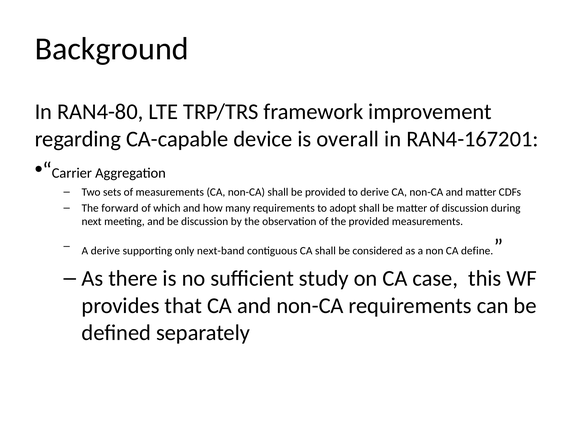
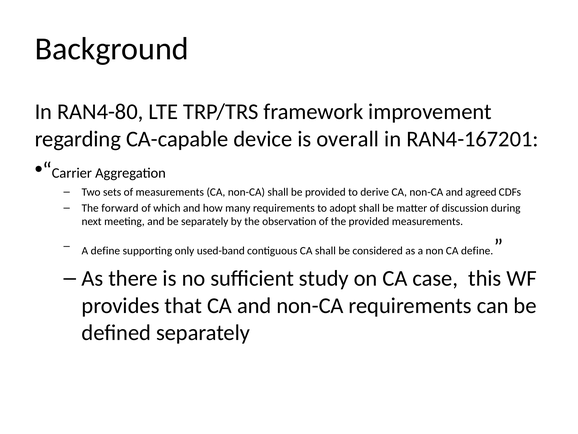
and matter: matter -> agreed (481, 192)
be discussion: discussion -> separately (205, 221)
A derive: derive -> define (105, 250)
next-band: next-band -> used-band (221, 250)
